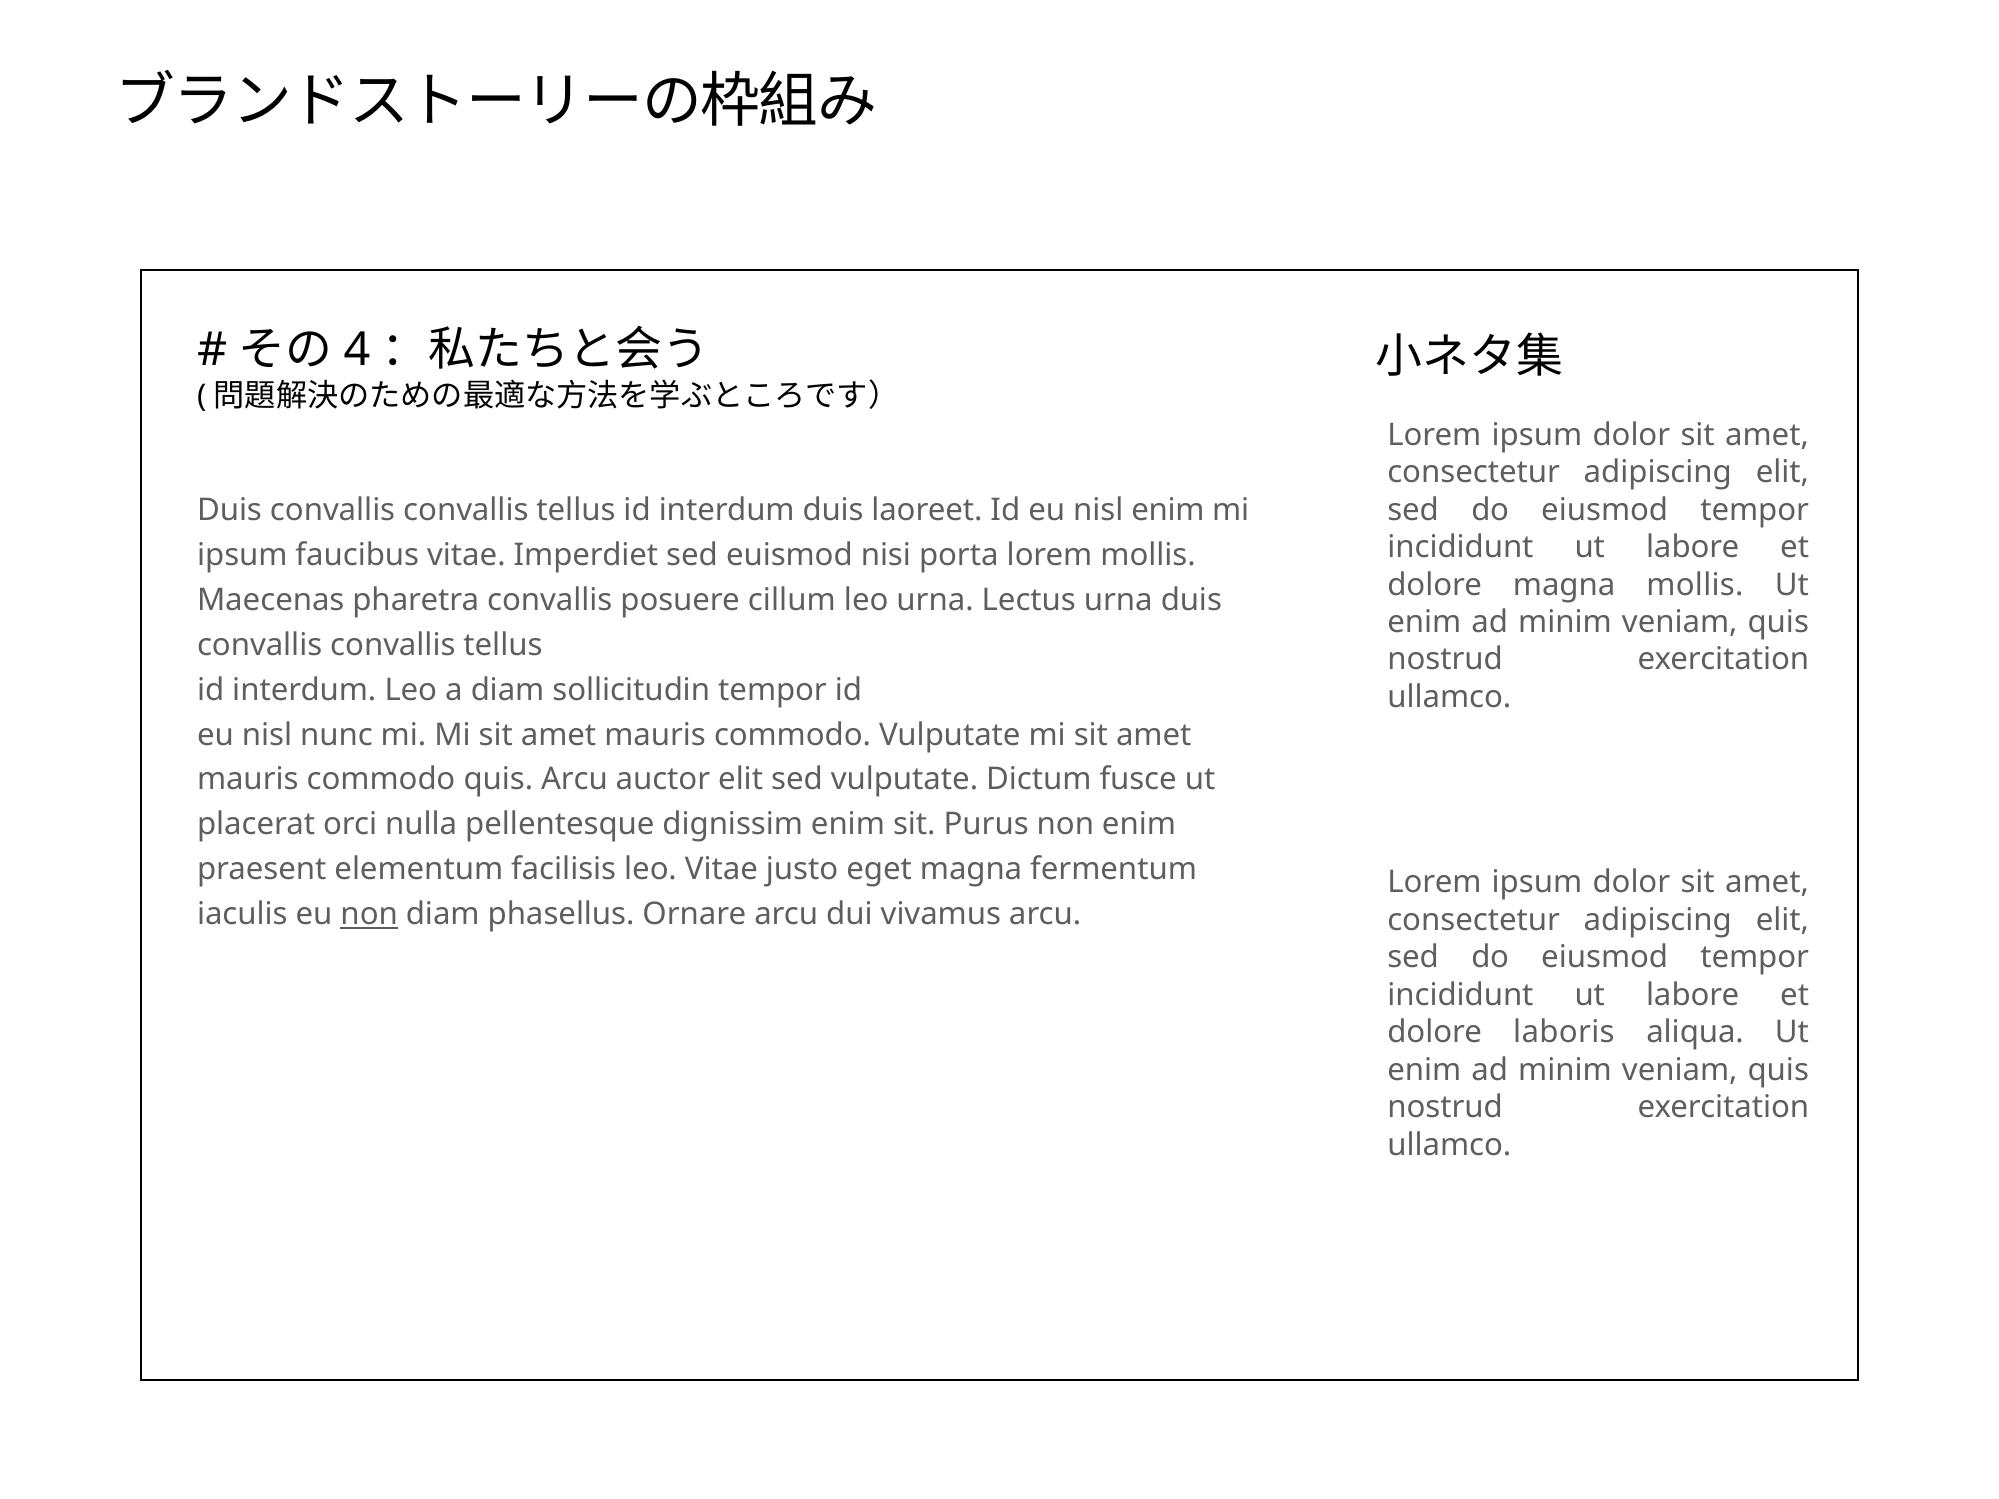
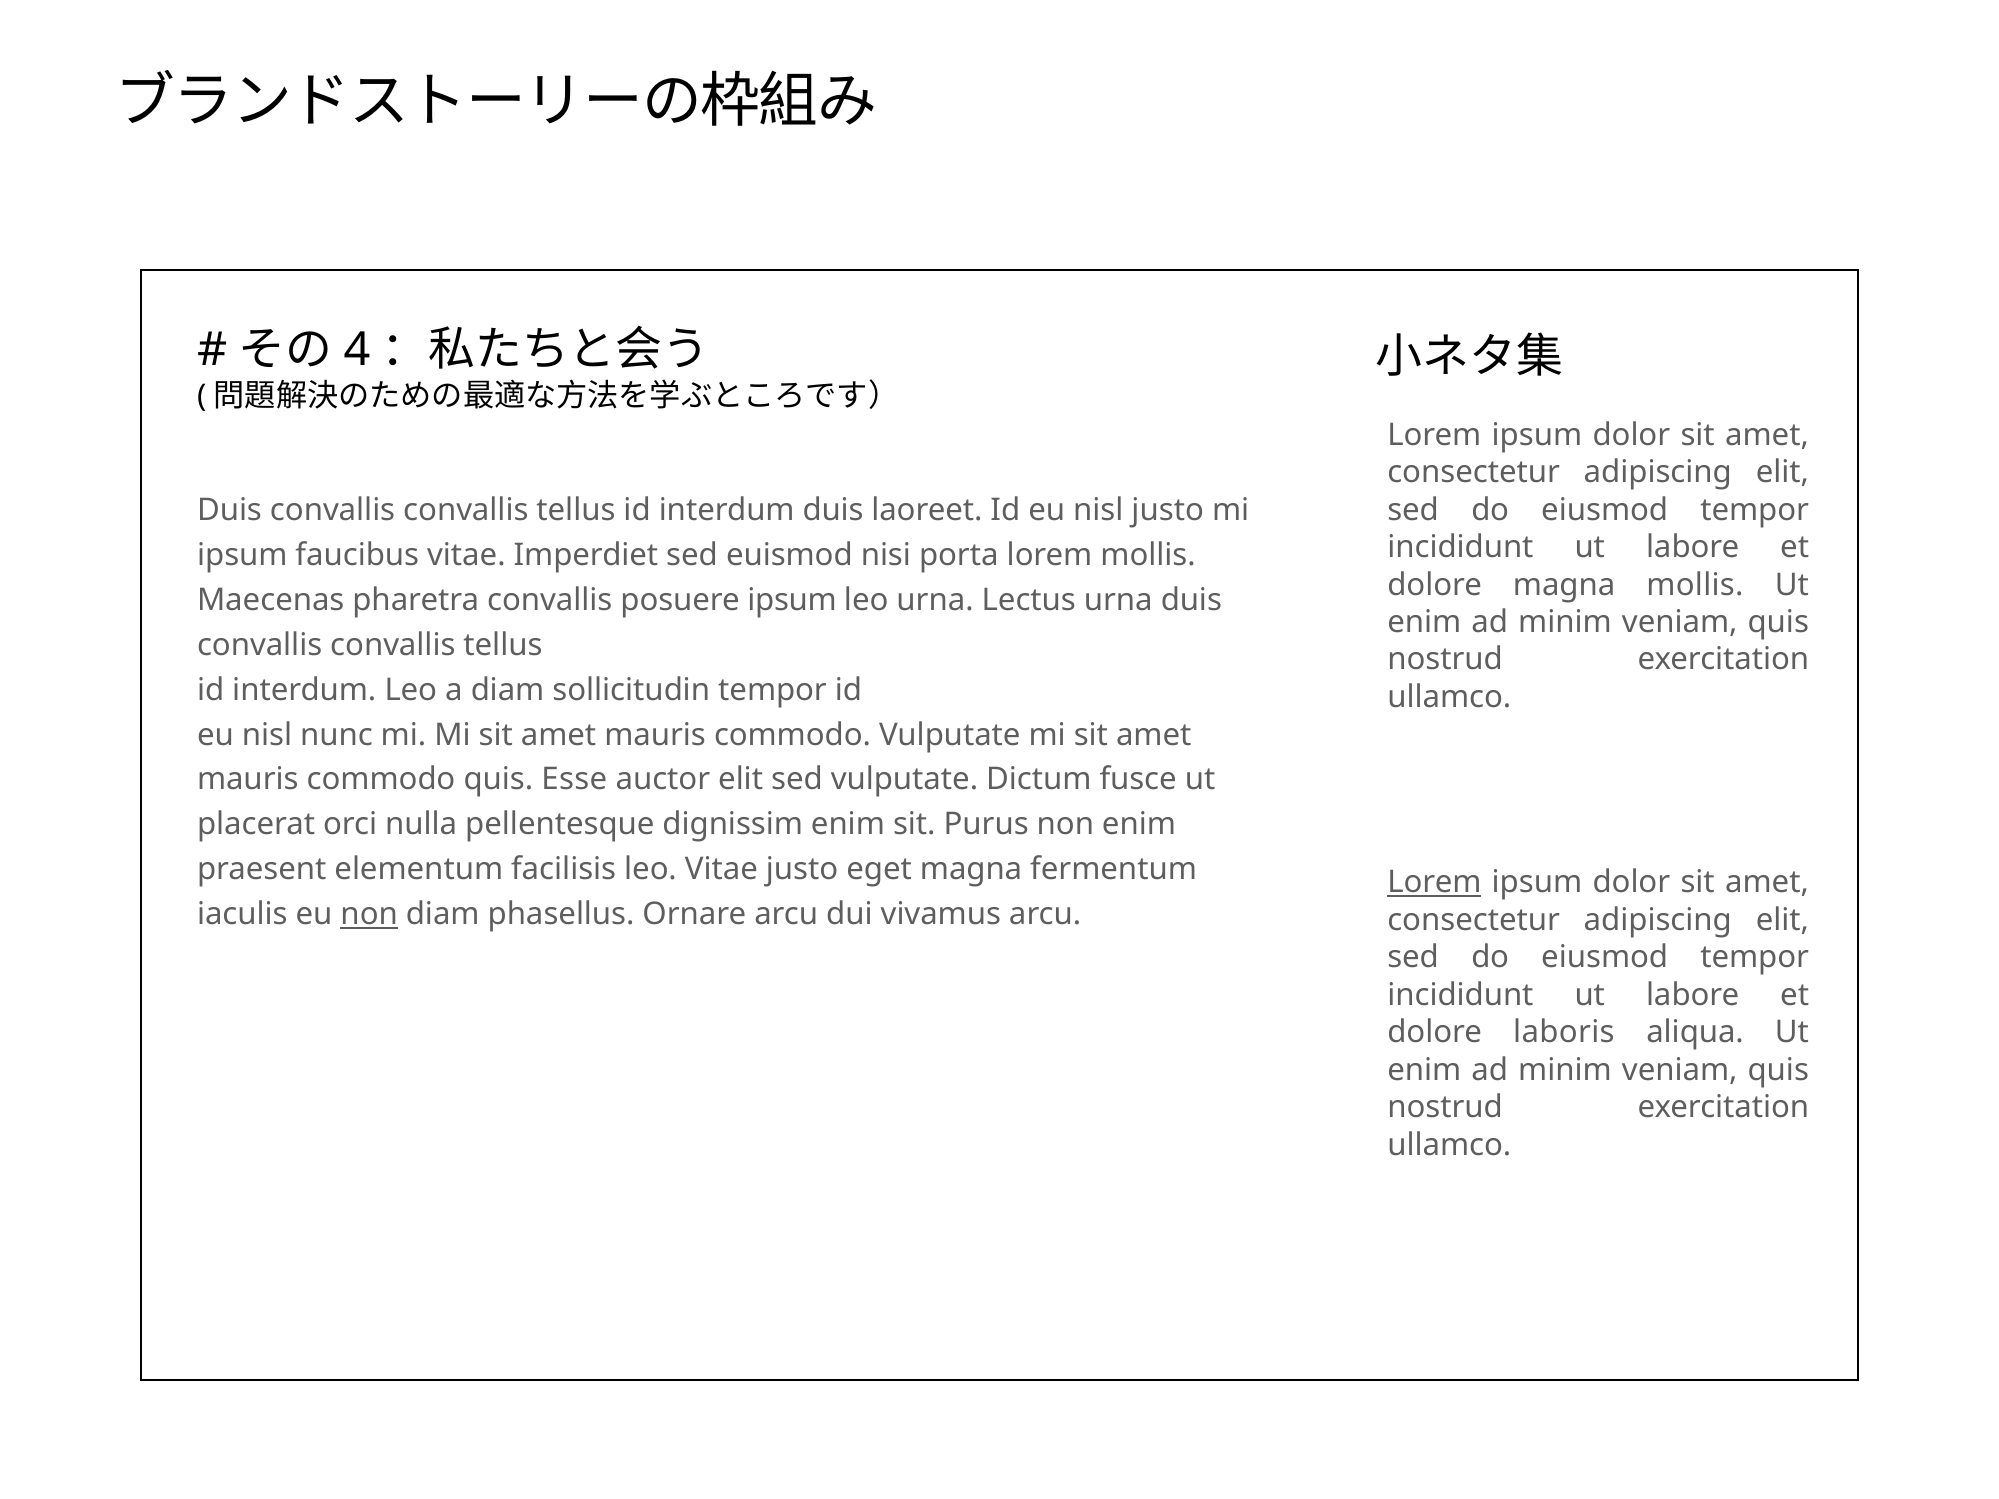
nisl enim: enim -> justo (1168, 510)
posuere cillum: cillum -> ipsum (792, 600)
quis Arcu: Arcu -> Esse (574, 780)
Lorem underline: none -> present (1435, 883)
